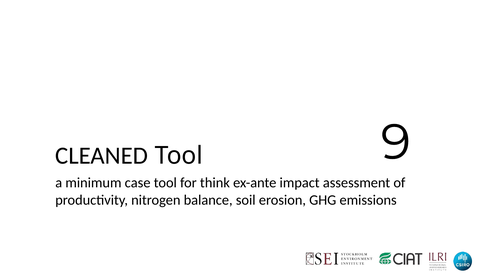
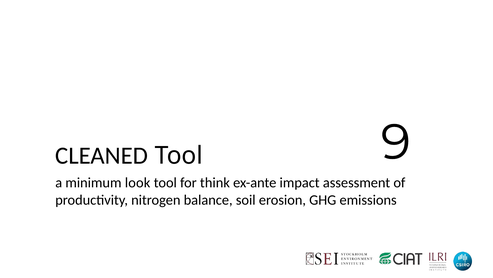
case: case -> look (138, 182)
